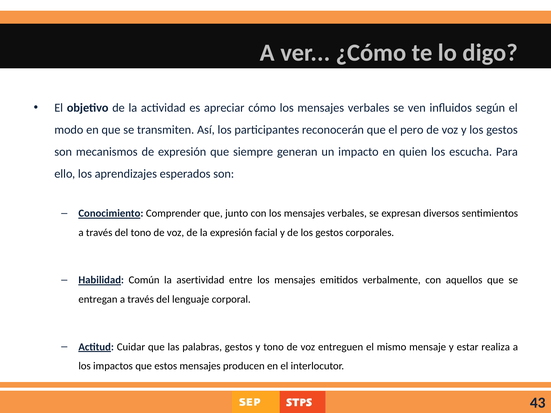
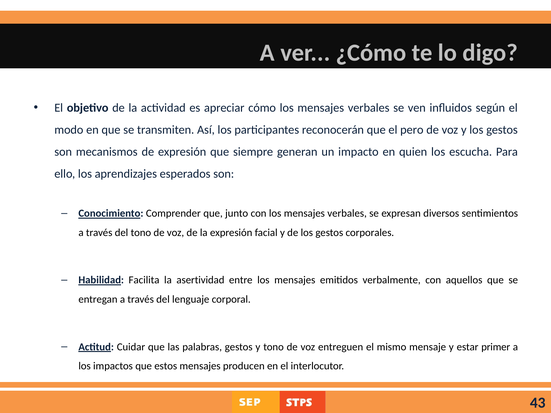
Común: Común -> Facilita (144, 280)
realiza: realiza -> primer (496, 347)
